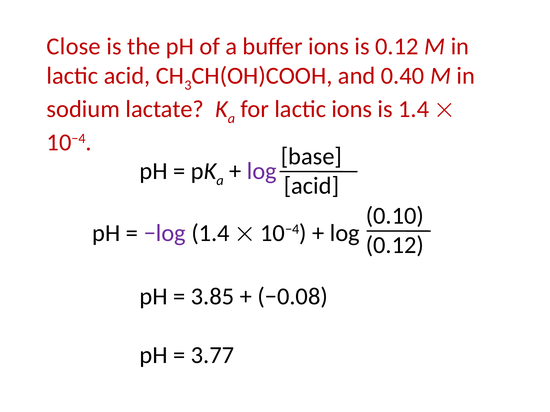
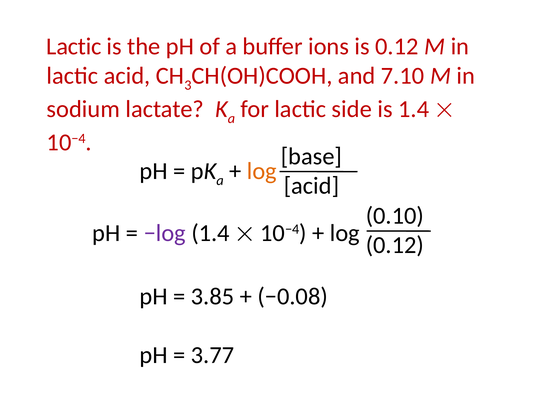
Close: Close -> Lactic (74, 47)
0.40: 0.40 -> 7.10 (403, 76)
lactic ions: ions -> side (352, 109)
log colour: purple -> orange (262, 171)
